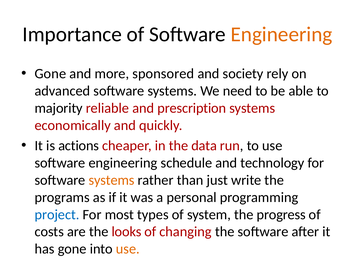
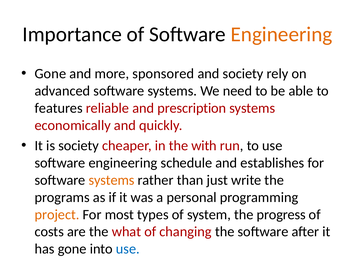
majority: majority -> features (59, 108)
is actions: actions -> society (79, 145)
data: data -> with (204, 145)
technology: technology -> establishes (272, 162)
project colour: blue -> orange (57, 214)
looks: looks -> what (126, 231)
use colour: orange -> blue (128, 248)
